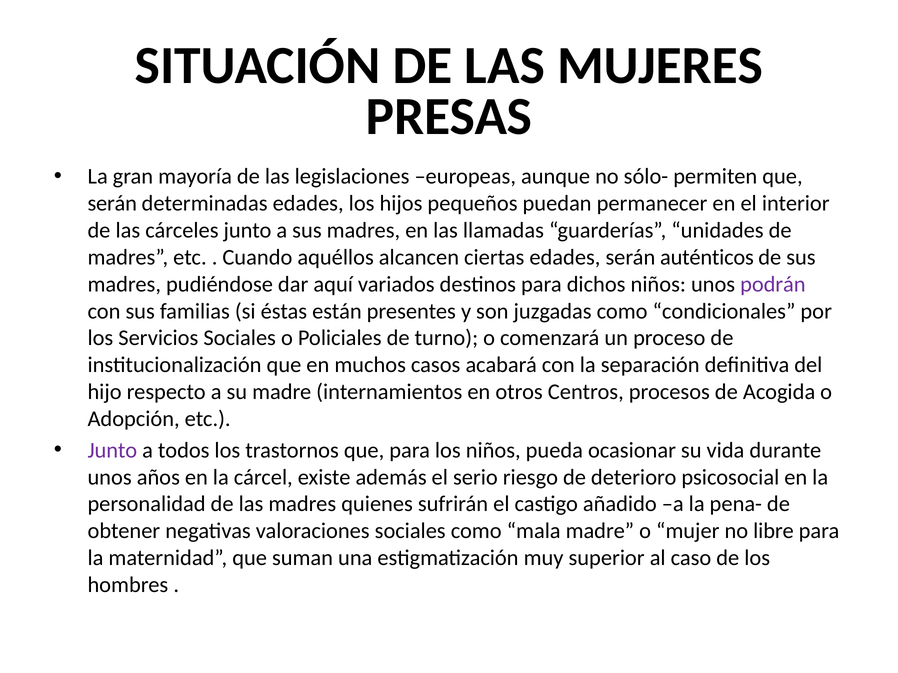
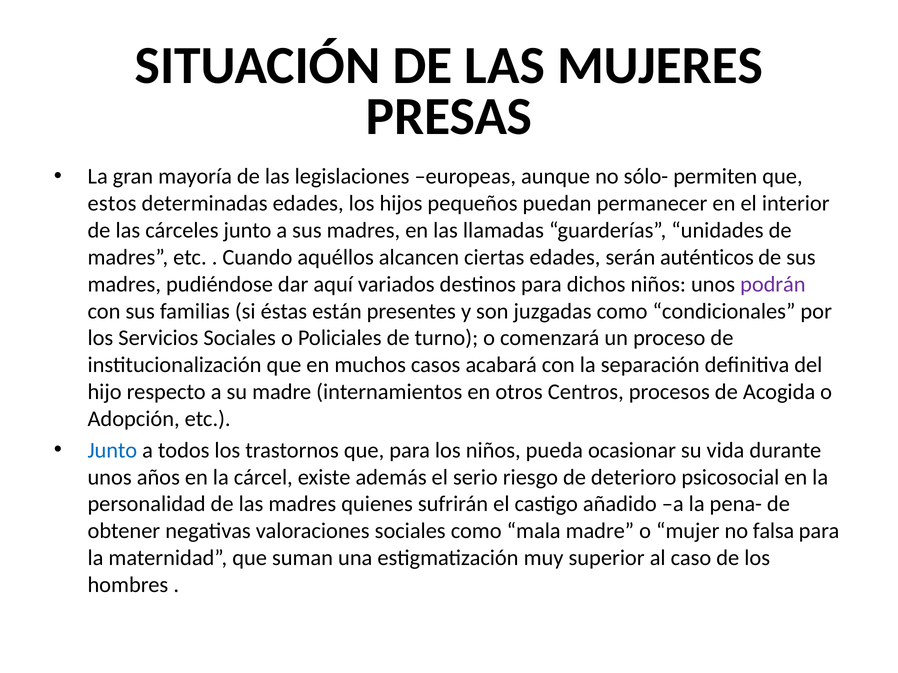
serán: serán -> estos (112, 204)
Junto colour: purple -> blue (112, 451)
libre: libre -> falsa (774, 531)
